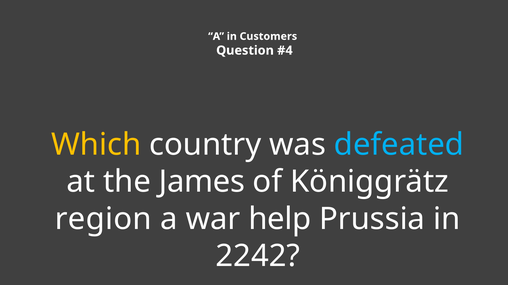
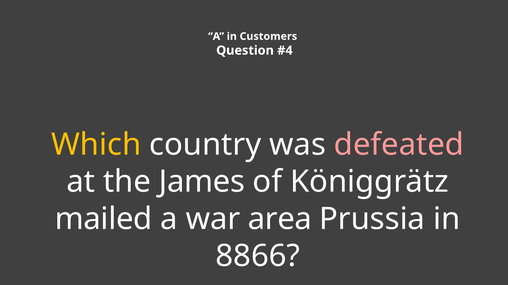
defeated colour: light blue -> pink (399, 145)
region: region -> mailed (104, 219)
help: help -> area (280, 219)
2242: 2242 -> 8866 (258, 257)
